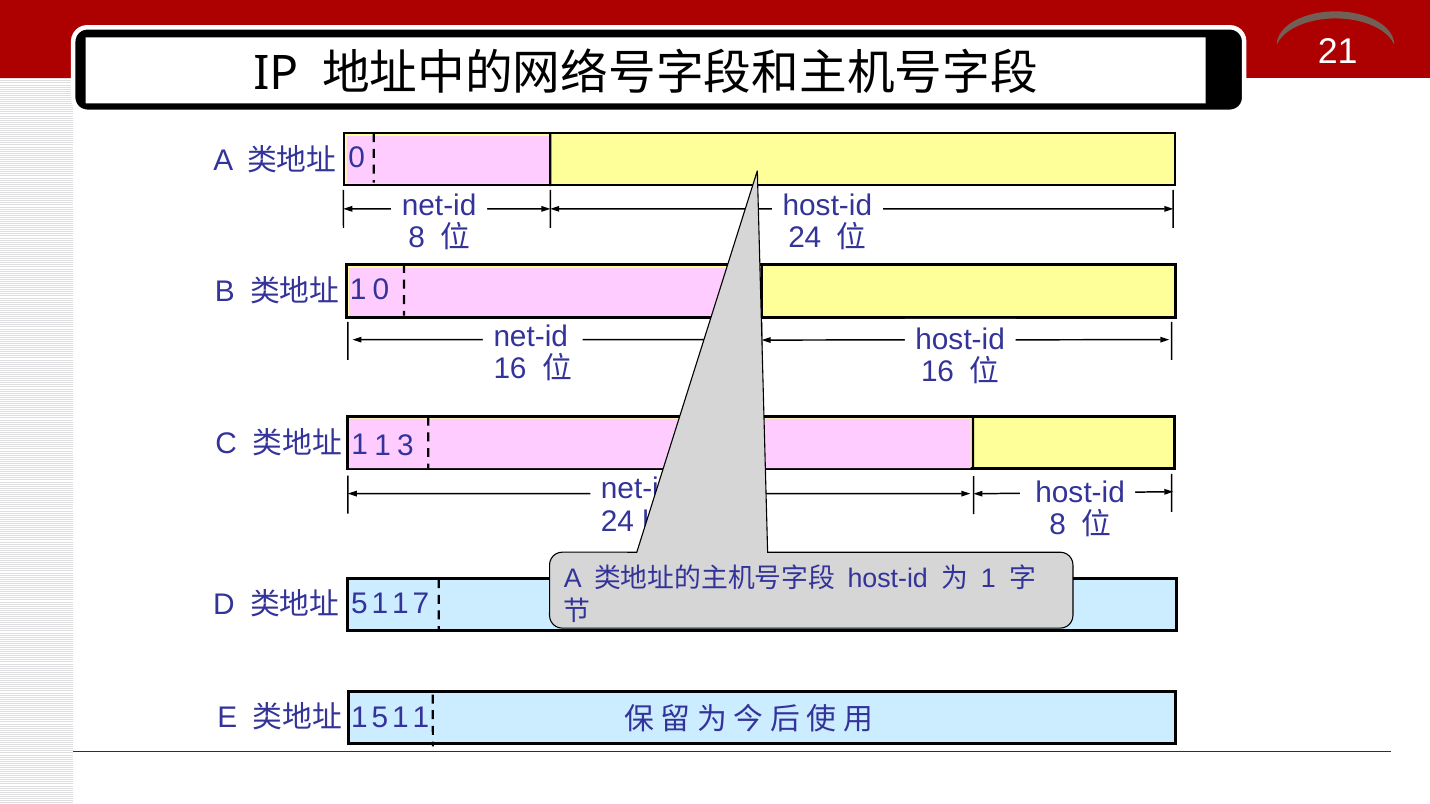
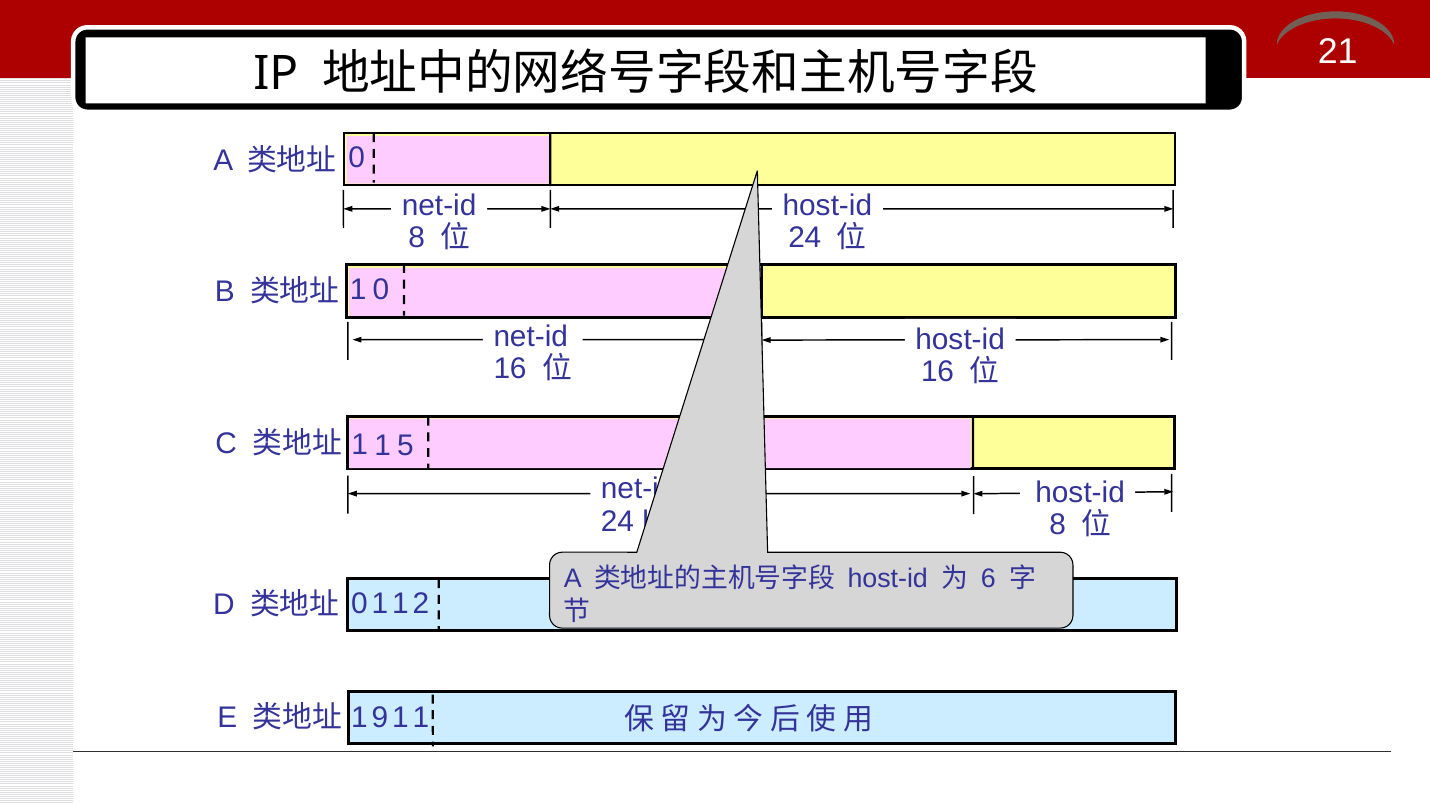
3: 3 -> 5 (405, 446)
1: 1 -> 6 (988, 579)
5: 5 -> 0 (359, 604)
7: 7 -> 2 (421, 604)
1 5: 5 -> 9 (380, 718)
